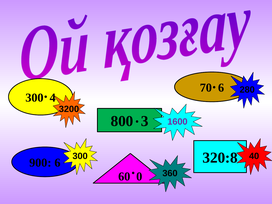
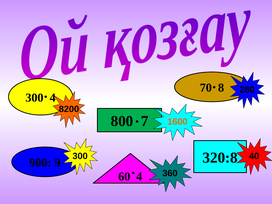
70 6: 6 -> 8 (221, 88)
3200: 3200 -> 8200 (69, 109)
3: 3 -> 7 (145, 121)
1600 colour: purple -> orange (177, 122)
900 6: 6 -> 9 (58, 163)
60 0: 0 -> 4 (139, 177)
